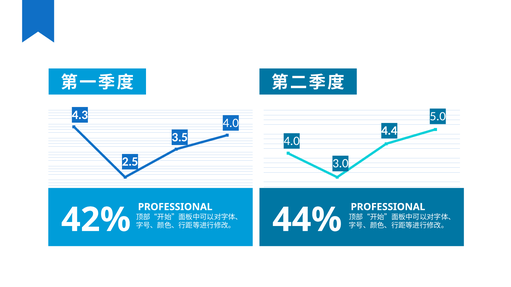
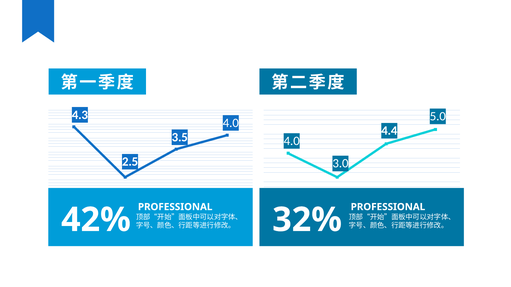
44%: 44% -> 32% (307, 220)
